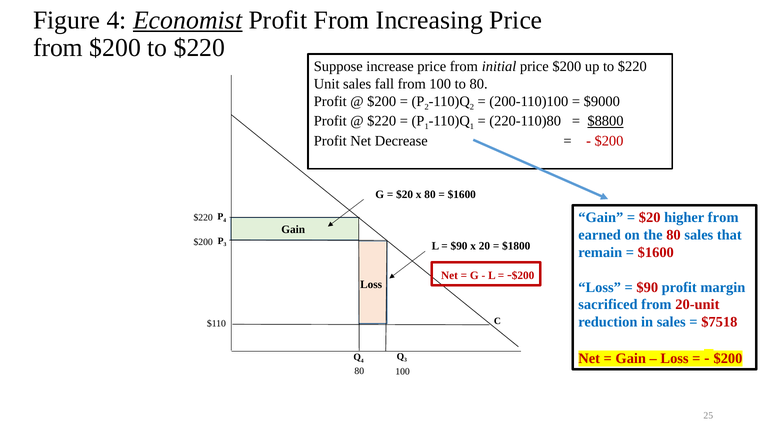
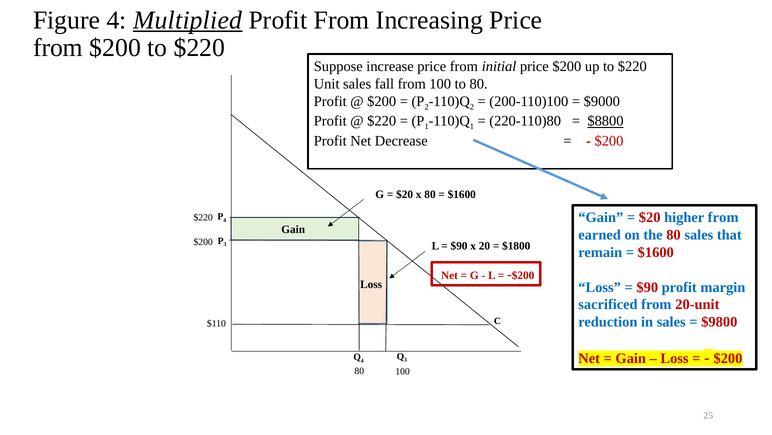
Economist: Economist -> Multiplied (188, 20)
$7518: $7518 -> $9800 (719, 321)
